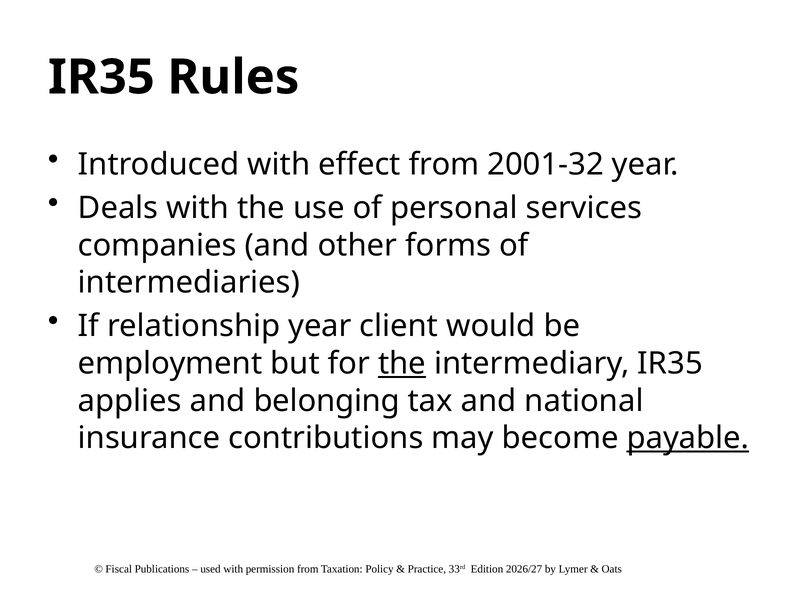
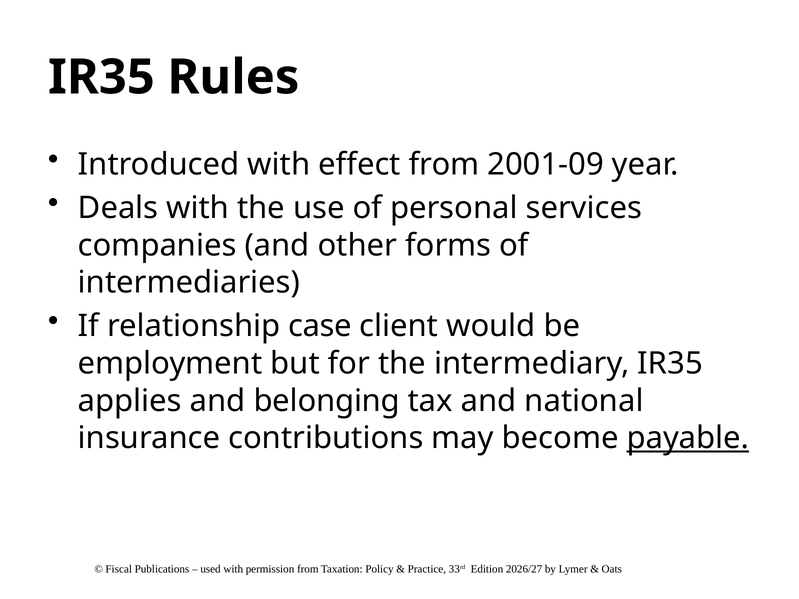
2001-32: 2001-32 -> 2001-09 (546, 165)
relationship year: year -> case (320, 326)
the underline: present -> none (402, 364)
